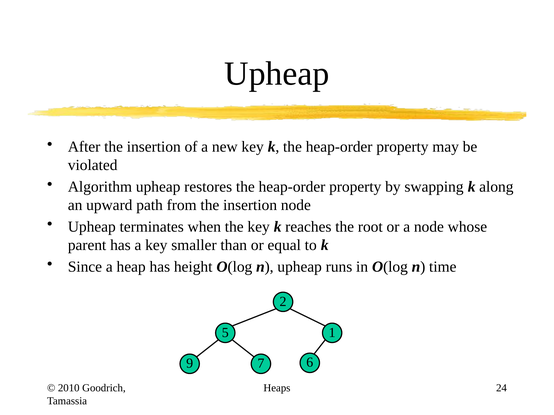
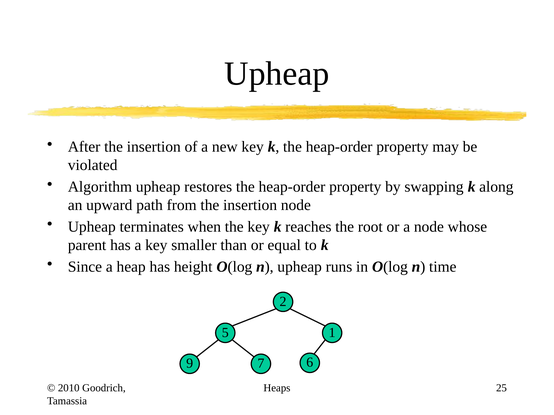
24: 24 -> 25 (501, 389)
